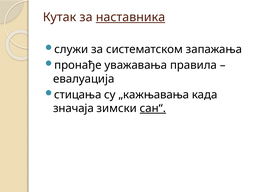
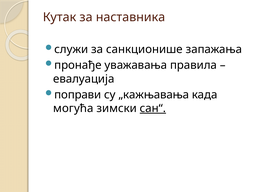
наставника underline: present -> none (131, 17)
систематском: систематском -> санкционише (144, 50)
стицања: стицања -> поправи (78, 95)
значаја: значаја -> могућа (73, 109)
